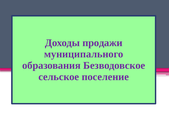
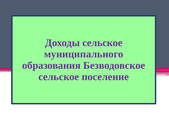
Доходы продажи: продажи -> сельское (102, 43)
